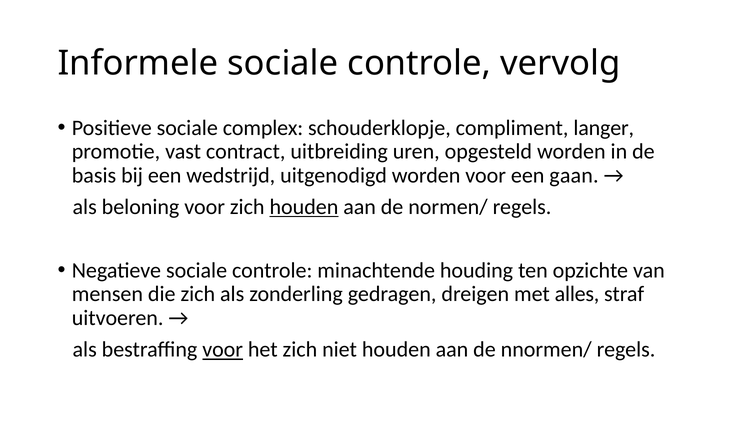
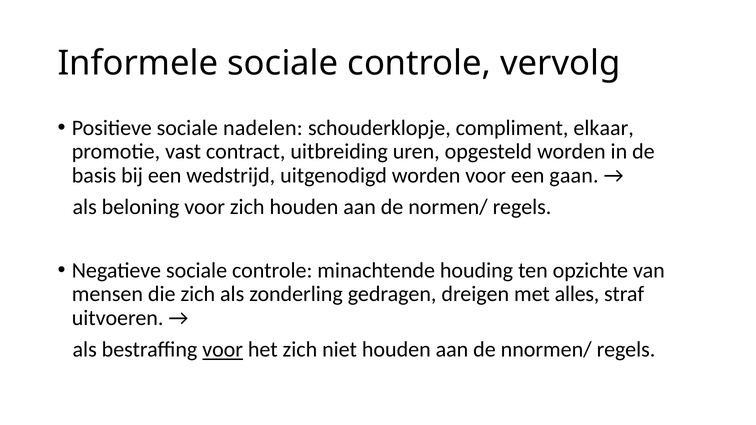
complex: complex -> nadelen (263, 128)
langer: langer -> elkaar (604, 128)
houden underline: present -> none (304, 207)
